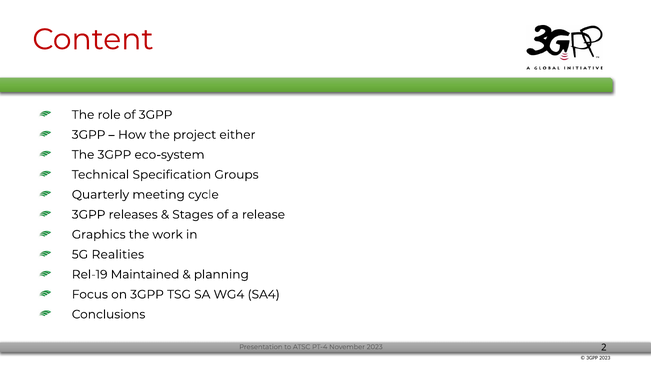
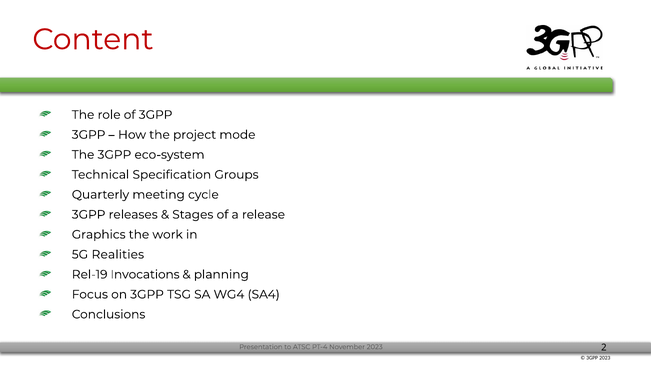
either: either -> mode (237, 135)
Maintained: Maintained -> Invocations (145, 275)
